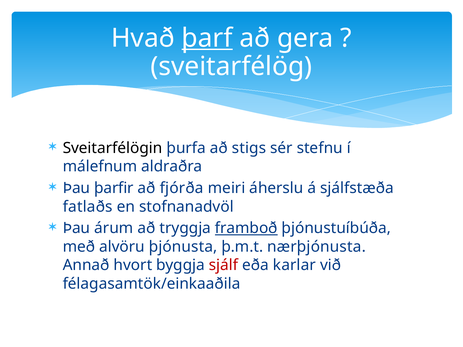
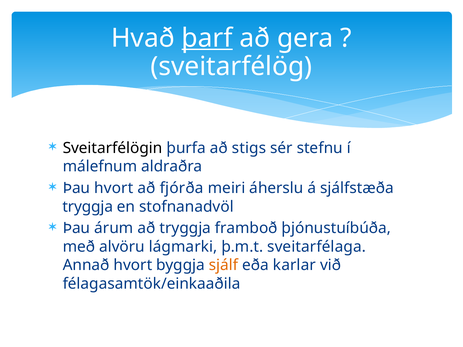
Þau þarfir: þarfir -> hvort (114, 188)
fatlaðs: fatlaðs -> tryggja (88, 207)
framboð underline: present -> none (246, 228)
þjónusta: þjónusta -> lágmarki (183, 247)
nærþjónusta: nærþjónusta -> sveitarfélaga (317, 247)
sjálf colour: red -> orange (224, 265)
